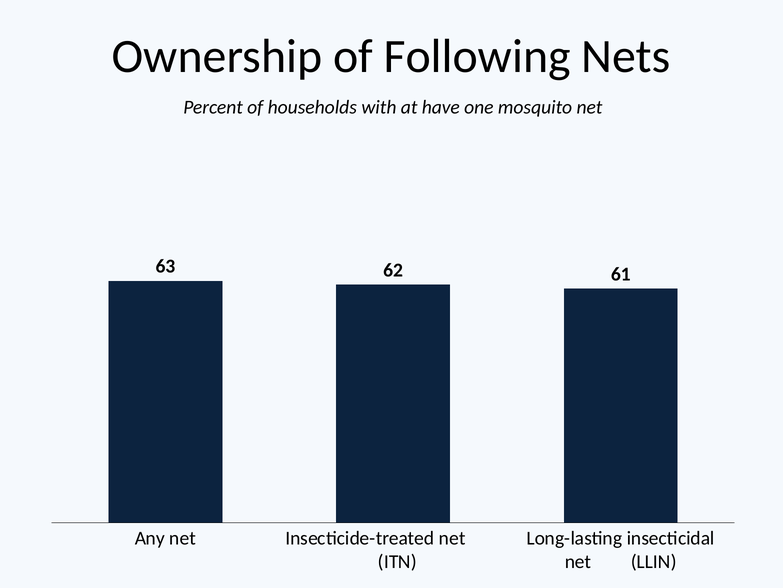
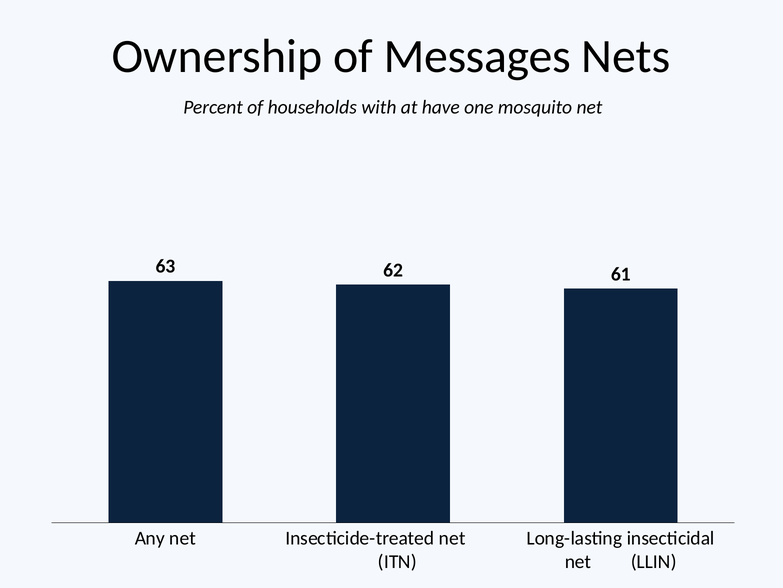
Following: Following -> Messages (477, 56)
